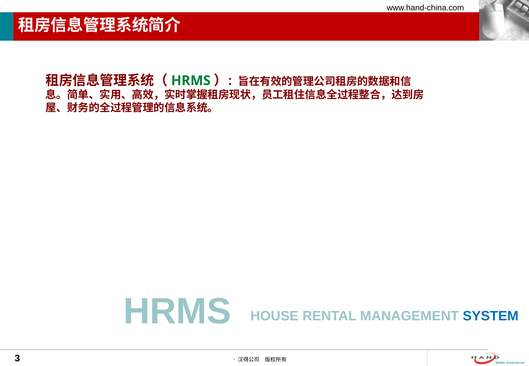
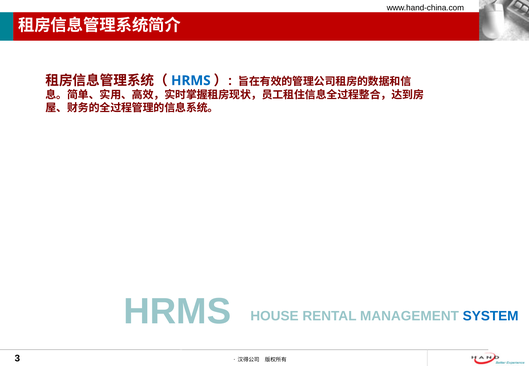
HRMS colour: green -> blue (191, 81)
